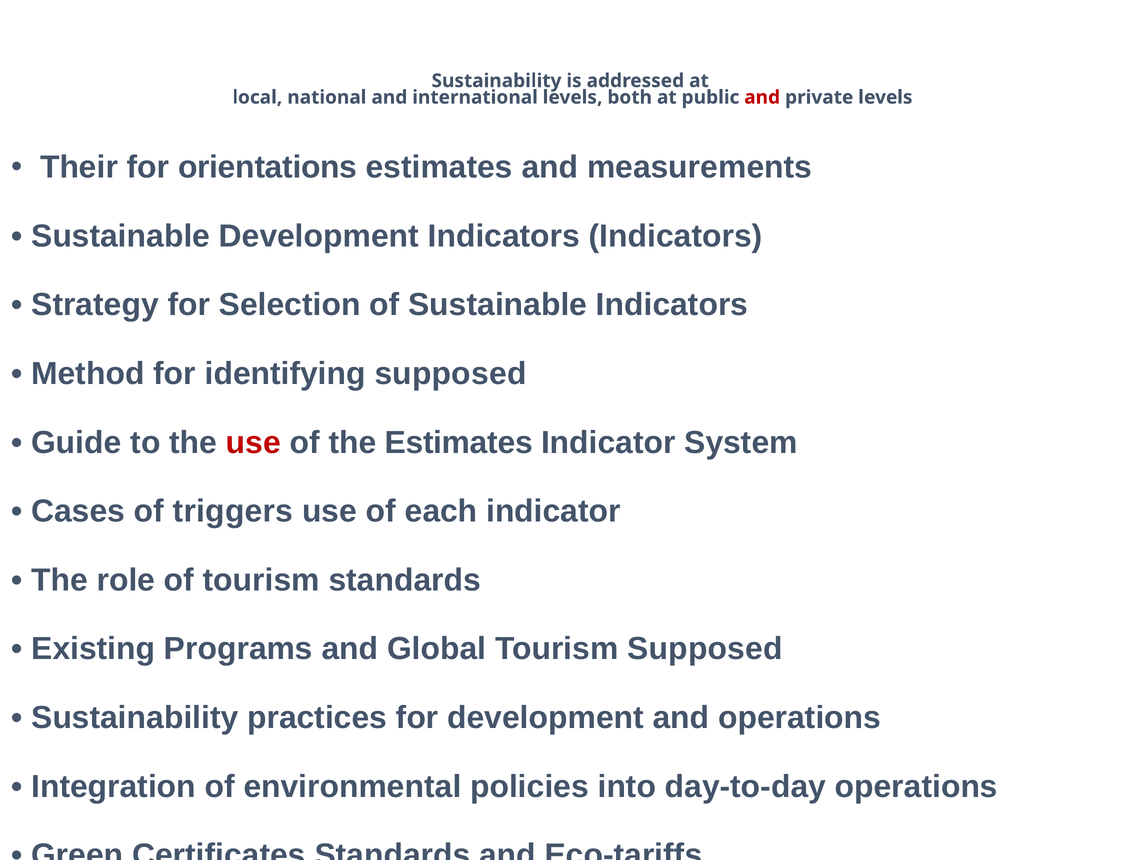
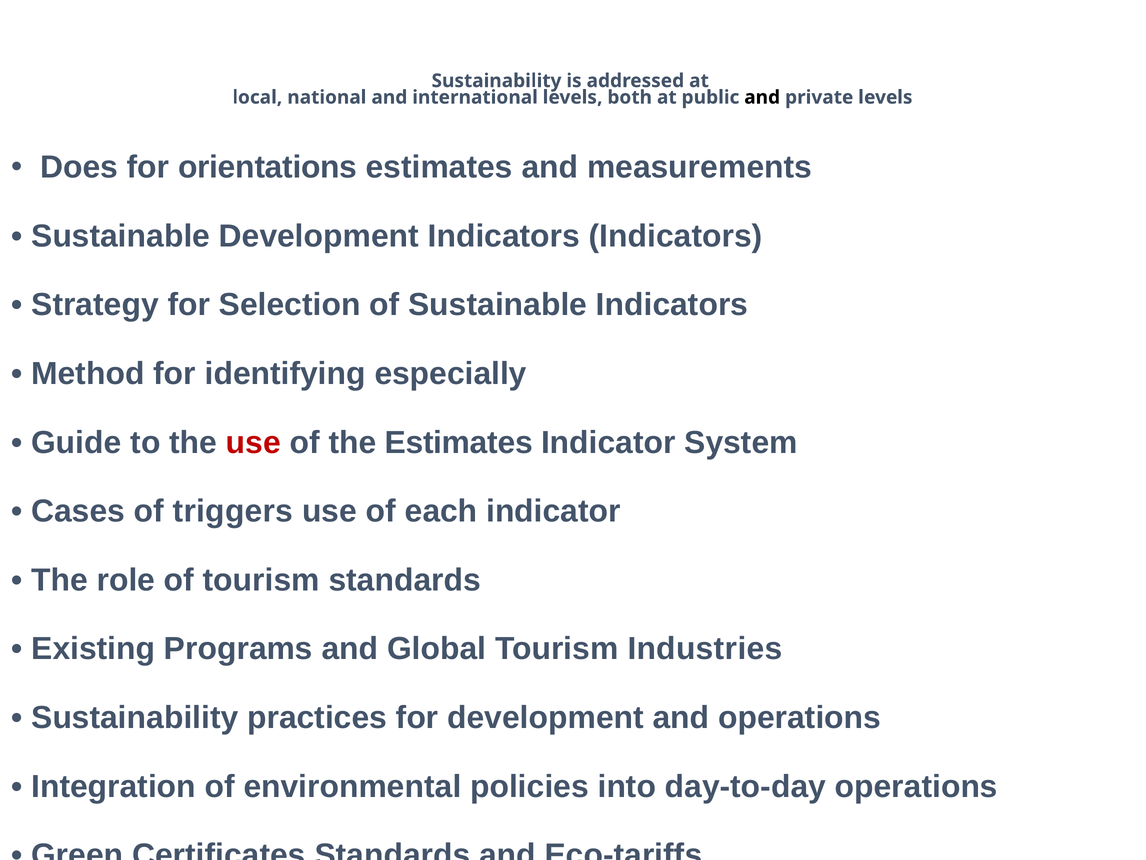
and colour: red -> black (762, 97)
Their: Their -> Does (79, 167)
identifying supposed: supposed -> especially (451, 374)
Tourism Supposed: Supposed -> Industries (705, 649)
